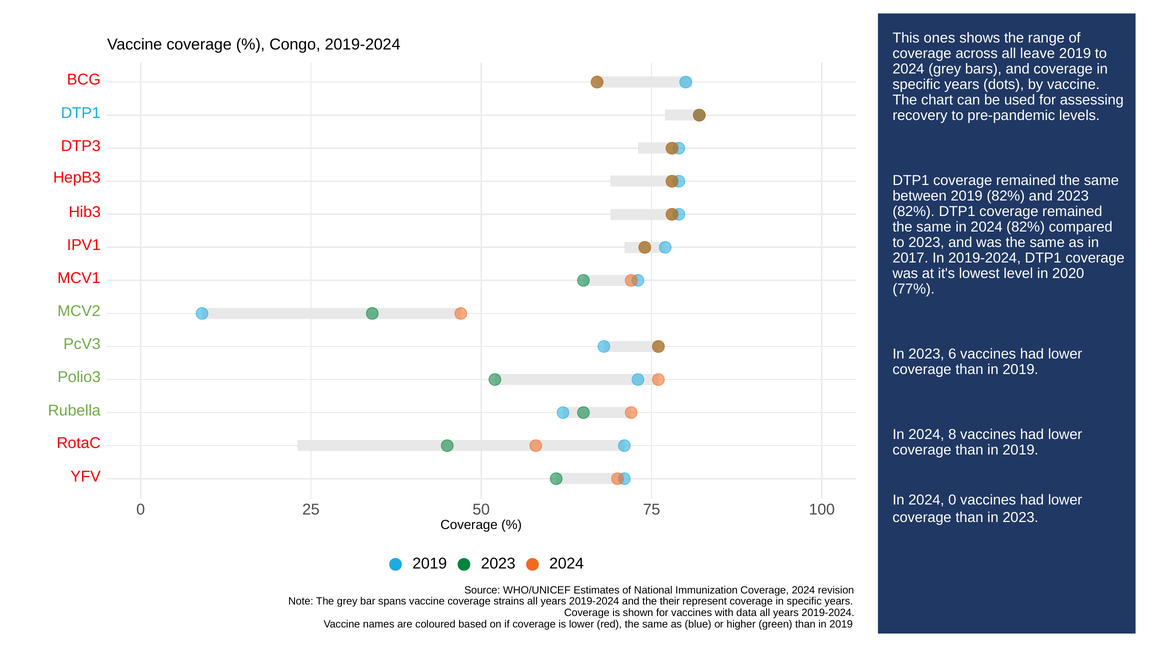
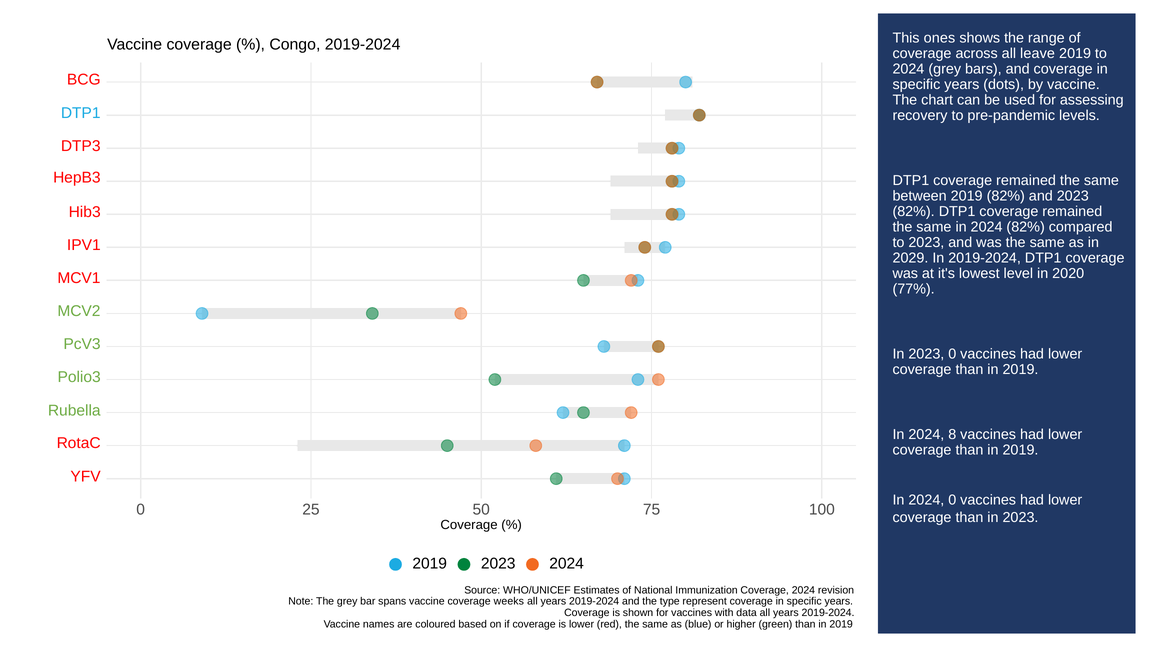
2017: 2017 -> 2029 (910, 258)
2023 6: 6 -> 0 (952, 354)
strains: strains -> weeks (509, 601)
their: their -> type (670, 601)
